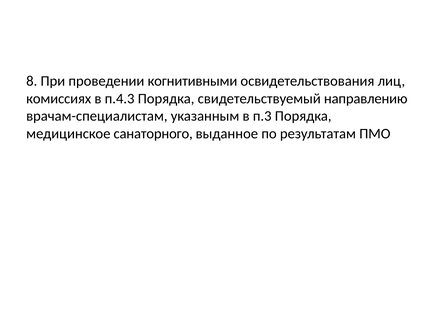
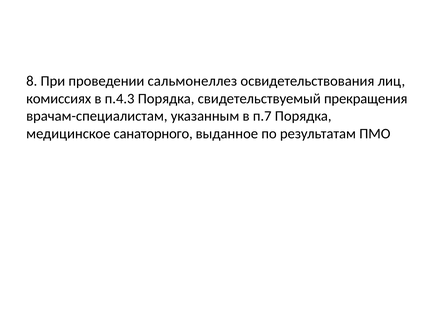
когнитивными: когнитивными -> сальмонеллез (192, 81)
направлению: направлению -> прекращения (366, 99)
п.3: п.3 -> п.7 (262, 116)
